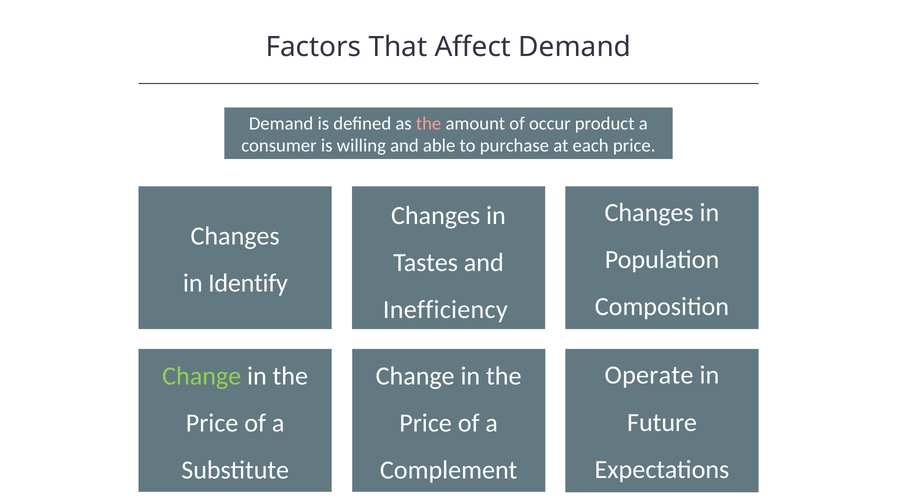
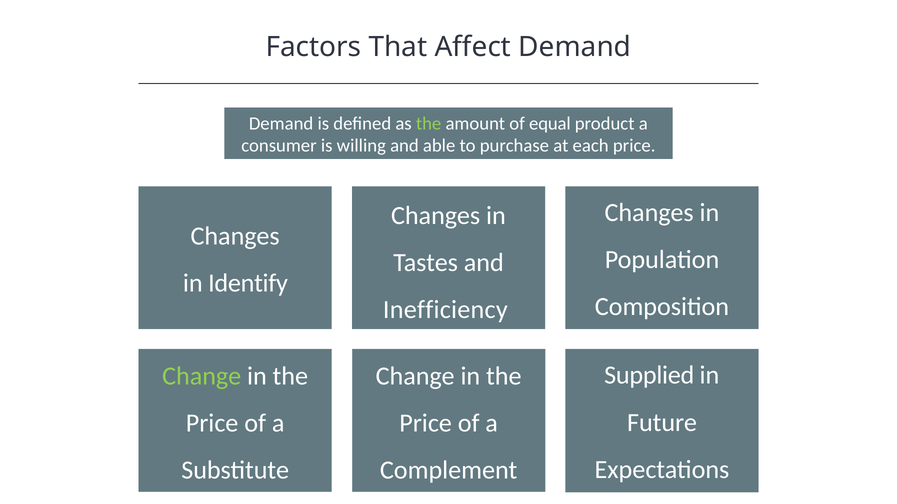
the colour: pink -> light green (429, 124)
occur: occur -> equal (550, 124)
Operate: Operate -> Supplied (649, 376)
